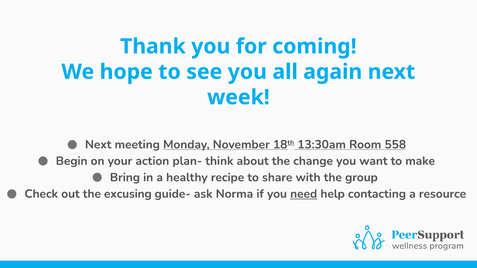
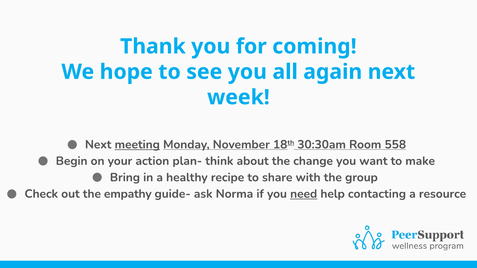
meeting underline: none -> present (137, 145)
13:30am: 13:30am -> 30:30am (322, 145)
excusing: excusing -> empathy (128, 194)
